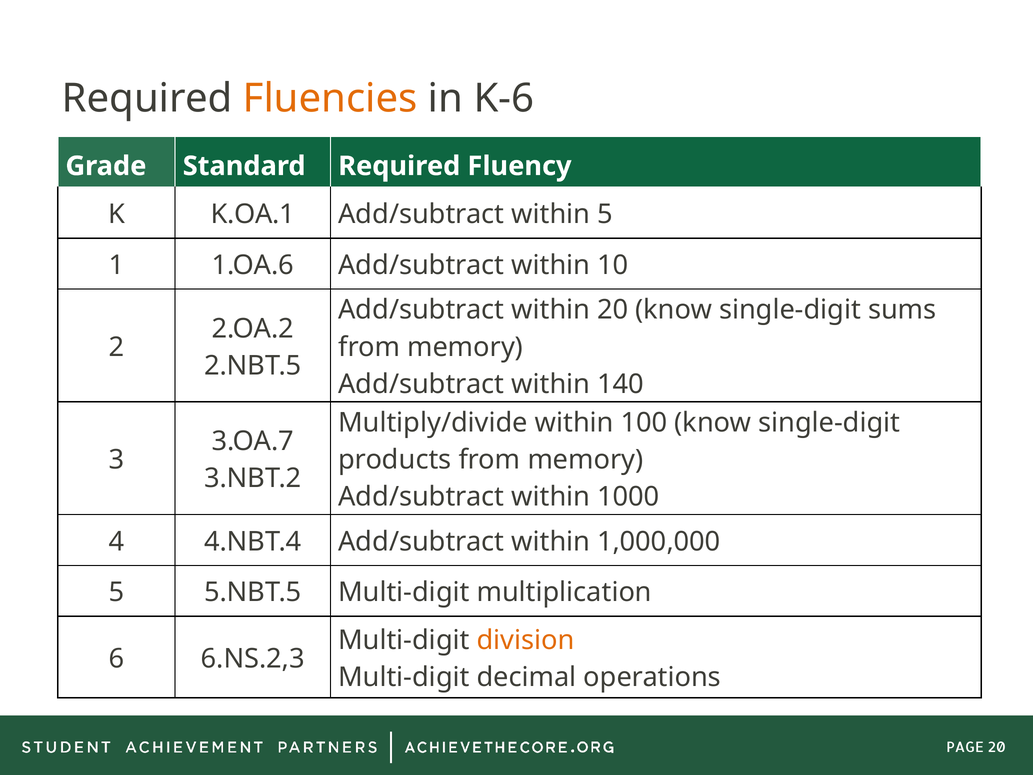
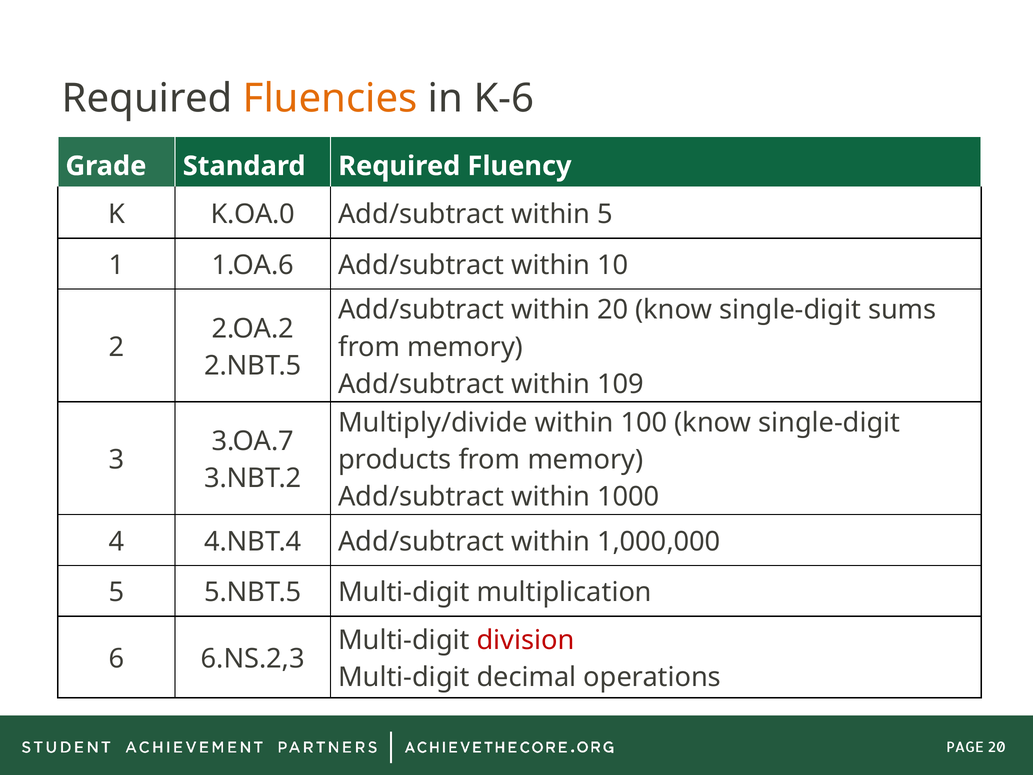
K.OA.1: K.OA.1 -> K.OA.0 (253, 214)
140: 140 -> 109 (620, 384)
division colour: orange -> red (526, 640)
